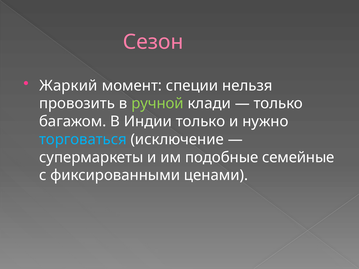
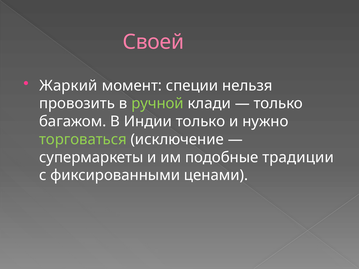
Сезон: Сезон -> Своей (153, 42)
торговаться colour: light blue -> light green (83, 140)
семейные: семейные -> традиции (298, 158)
